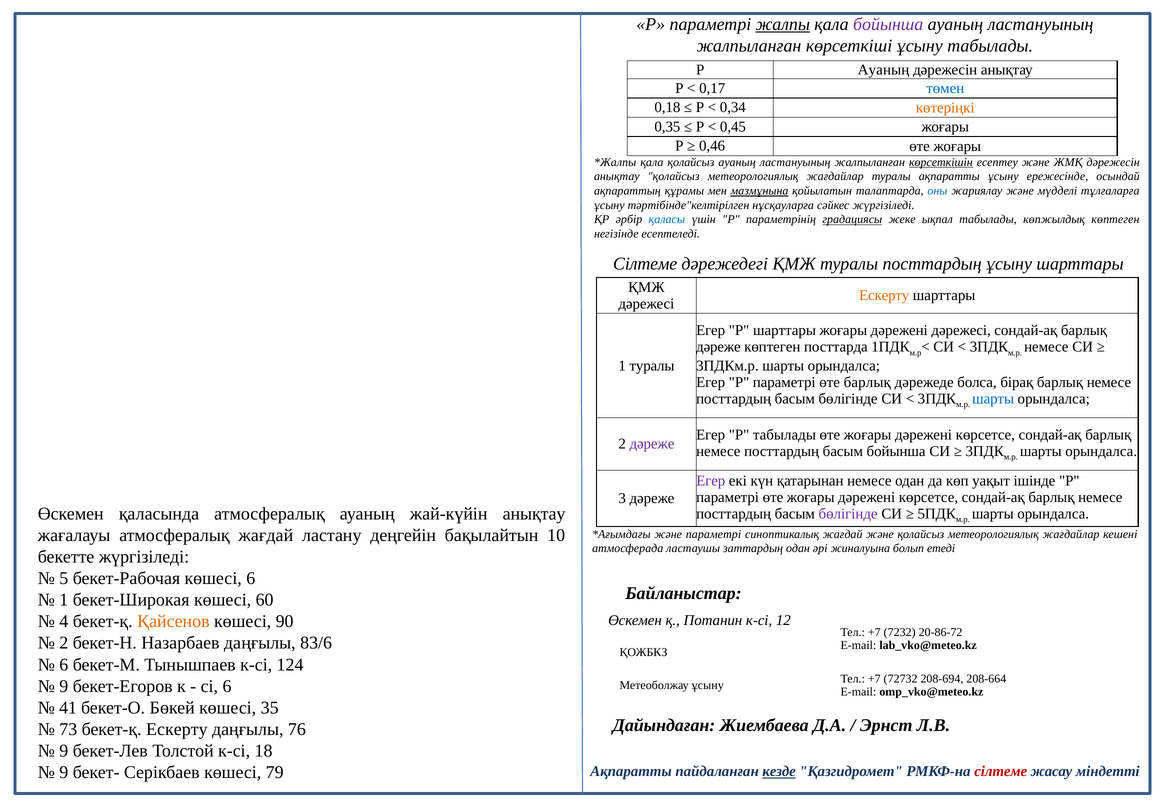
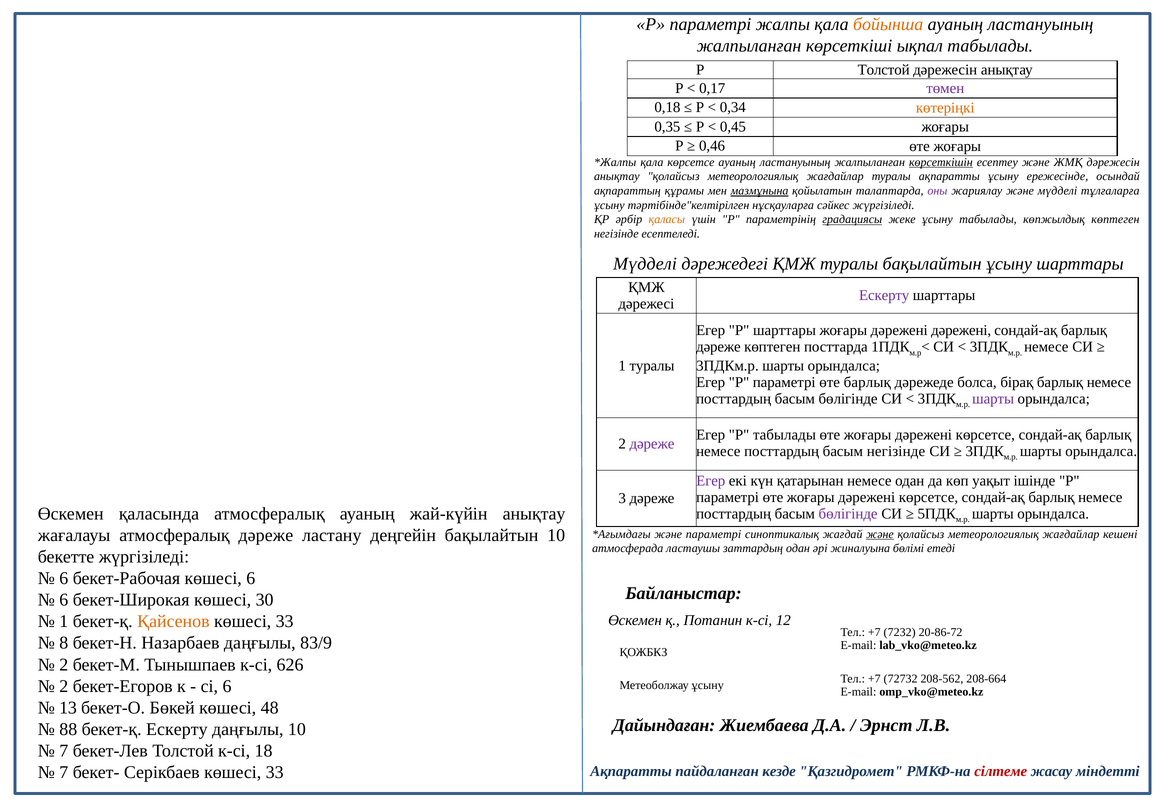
жалпы underline: present -> none (783, 24)
бойынша colour: purple -> orange (888, 24)
көрсеткіші ұсыну: ұсыну -> ықпал (920, 46)
Р Ауаның: Ауаның -> Толстой (884, 70)
төмен colour: blue -> purple (945, 88)
қала қолайсыз: қолайсыз -> көрсетсе (691, 162)
оны colour: blue -> purple (937, 191)
қаласы colour: blue -> orange (667, 219)
жеке ықпал: ықпал -> ұсыну (937, 219)
Сілтеме: Сілтеме -> Мүдделі (645, 264)
туралы посттардың: посттардың -> бақылайтын (932, 264)
Ескерту colour: orange -> purple (884, 295)
дәрежені дәрежесі: дәрежесі -> дәрежені (961, 330)
шарты colour: blue -> purple (993, 398)
басым бойынша: бойынша -> негізінде (896, 451)
атмосфералық жағдай: жағдай -> дәреже (266, 535)
және underline: none -> present (880, 534)
болып: болып -> бөлімі (909, 548)
5: 5 -> 6 (64, 578)
1: 1 -> 6 (64, 600)
60: 60 -> 30 (265, 600)
4: 4 -> 1 (64, 621)
90: 90 -> 33 (285, 621)
2: 2 -> 8 (64, 643)
83/6: 83/6 -> 83/9 (316, 643)
6: 6 -> 2 (64, 664)
124: 124 -> 626 (290, 664)
208-694: 208-694 -> 208-562 (942, 678)
9: 9 -> 2 (64, 686)
41: 41 -> 13 (68, 707)
35: 35 -> 48 (270, 707)
73: 73 -> 88 (68, 729)
даңғылы 76: 76 -> 10 (297, 729)
9: 9 -> 7 (64, 750)
9: 9 -> 7 (64, 772)
Серікбаев көшесі 79: 79 -> 33 (275, 772)
кезде underline: present -> none (779, 771)
